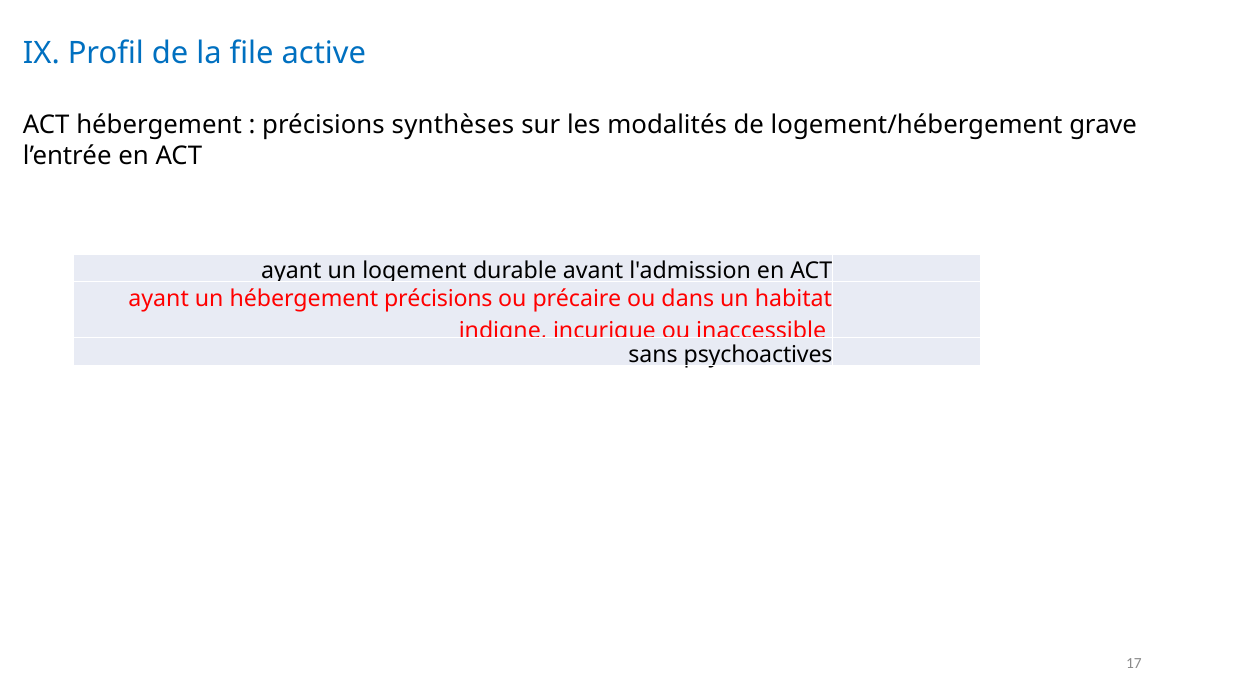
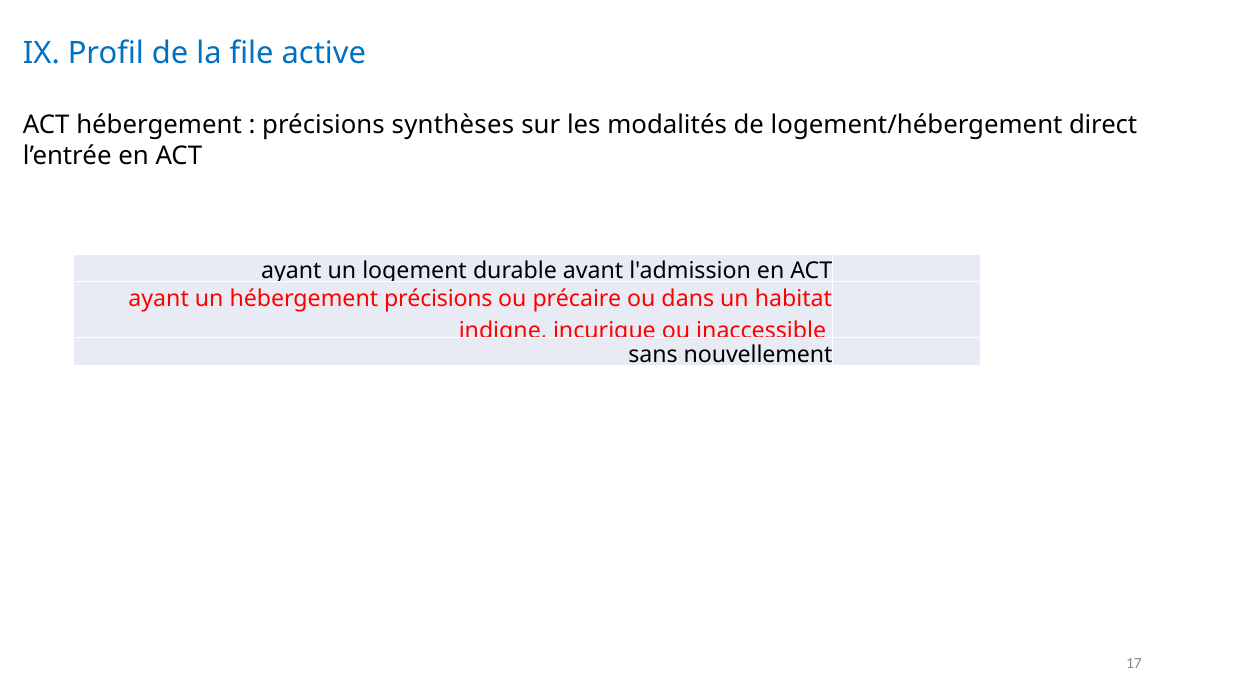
grave: grave -> direct (1103, 125)
psychoactives: psychoactives -> nouvellement (758, 355)
